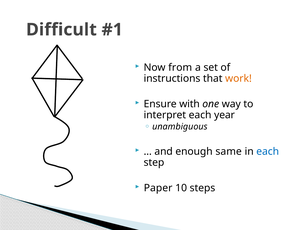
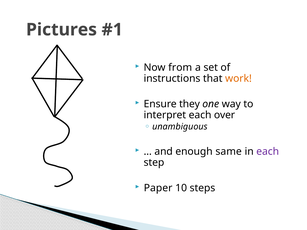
Difficult: Difficult -> Pictures (62, 30)
with: with -> they (190, 104)
year: year -> over (224, 115)
each colour: blue -> purple (268, 152)
